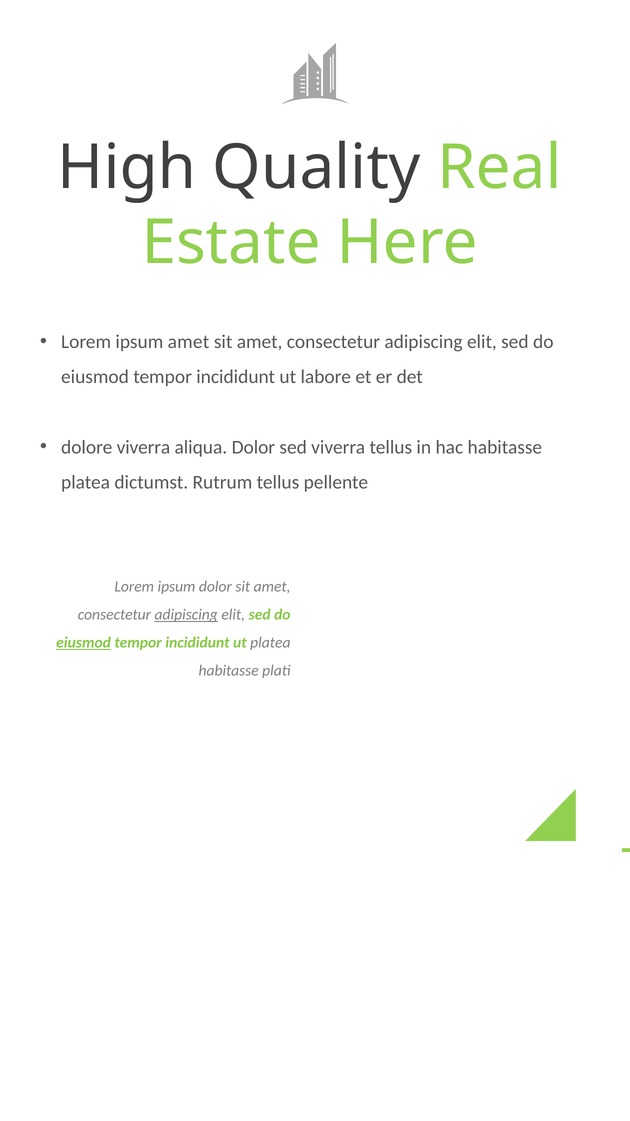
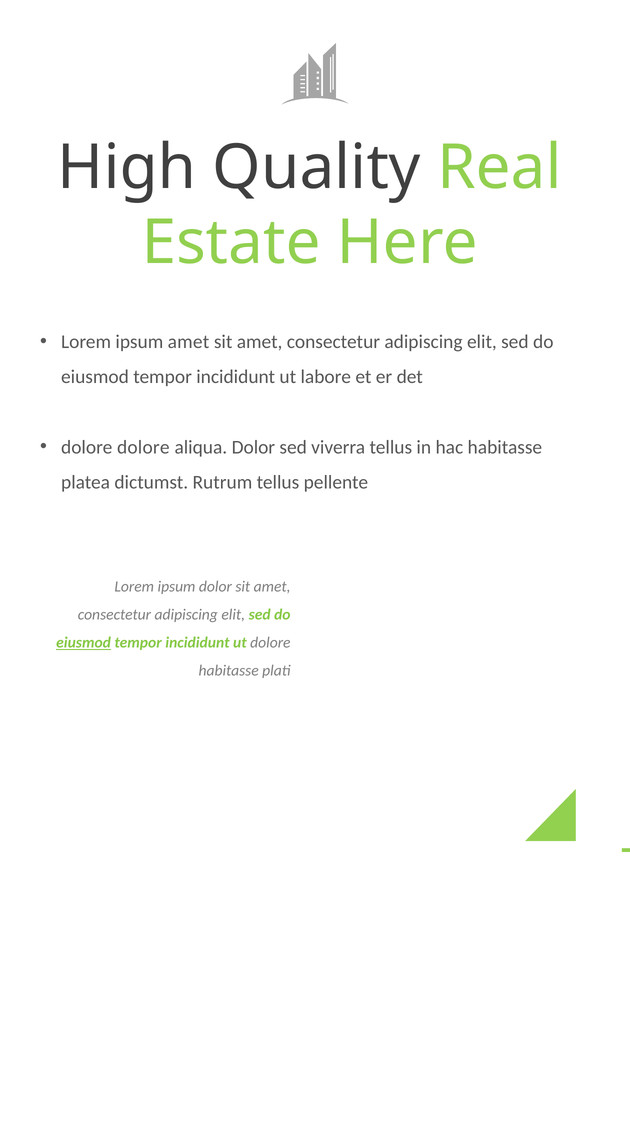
dolore viverra: viverra -> dolore (143, 447)
adipiscing underline: present -> none (186, 614)
ut platea: platea -> dolore (270, 642)
